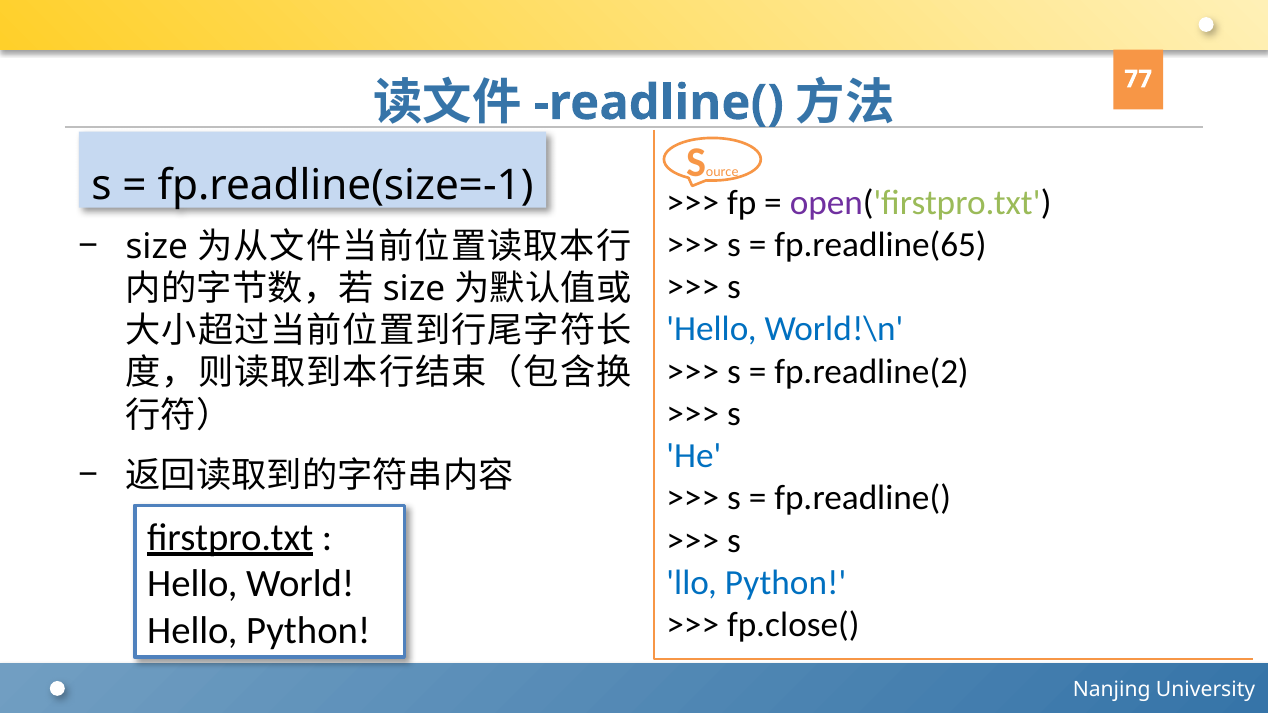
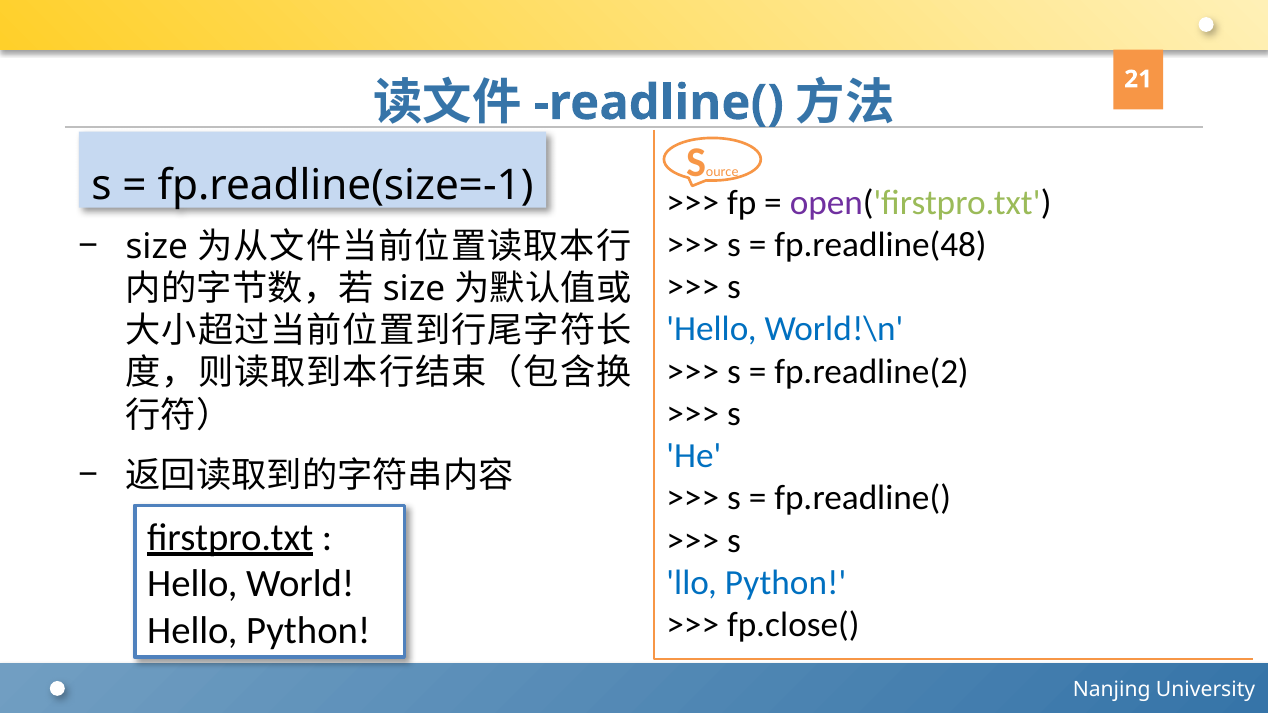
77: 77 -> 21 (1138, 79)
fp.readline(65: fp.readline(65 -> fp.readline(48 (880, 245)
